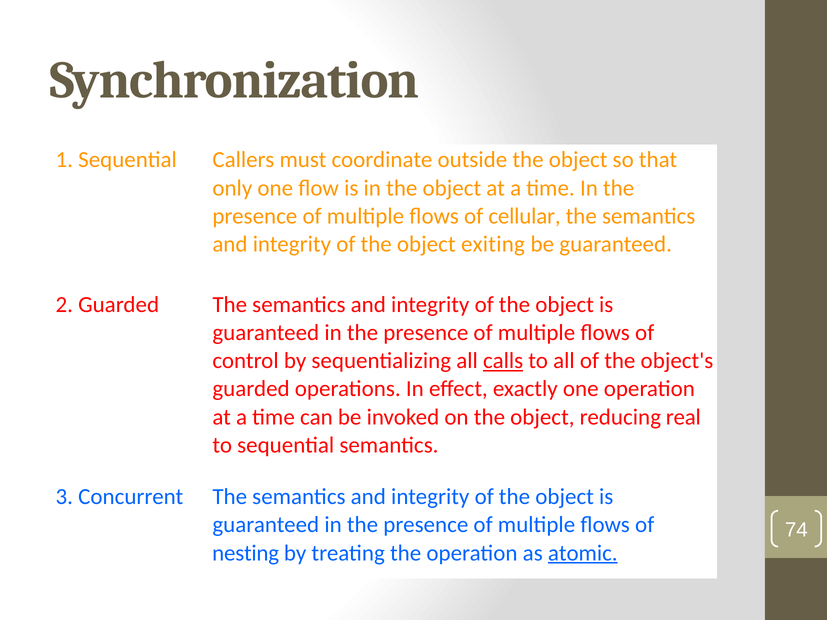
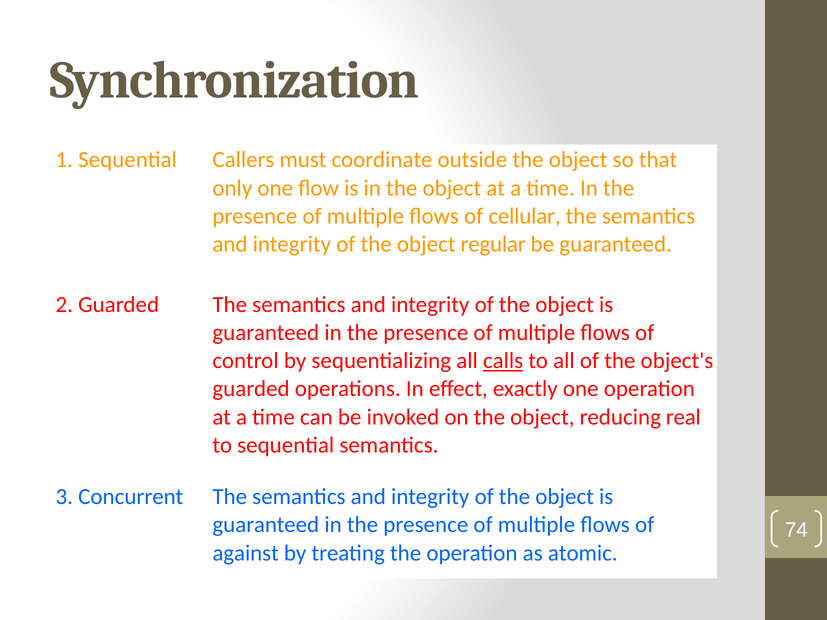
exiting: exiting -> regular (493, 244)
nesting: nesting -> against (246, 553)
atomic underline: present -> none (583, 553)
